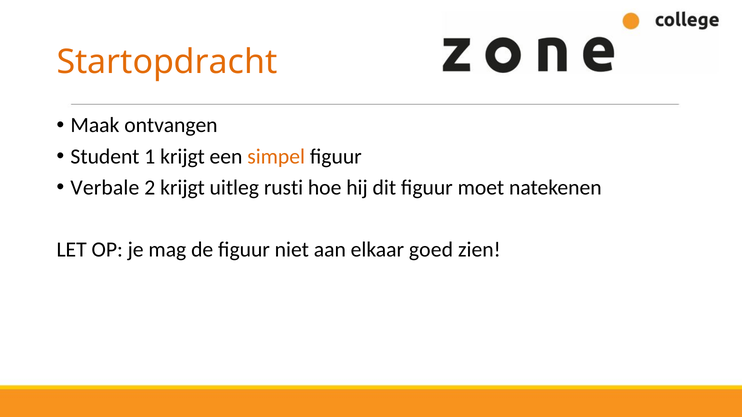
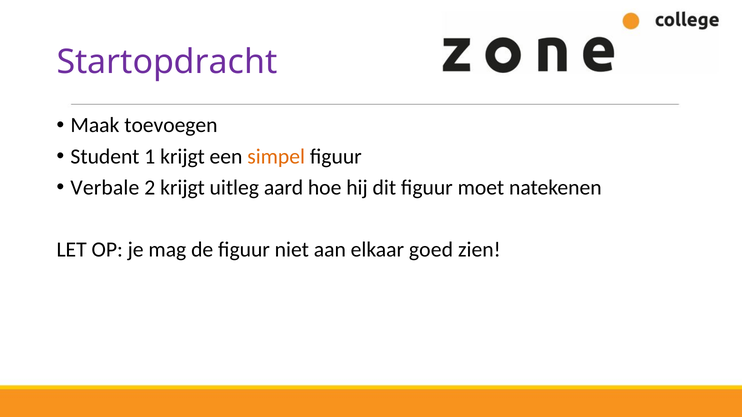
Startopdracht colour: orange -> purple (167, 62)
ontvangen: ontvangen -> toevoegen (171, 125)
rusti: rusti -> aard (284, 188)
